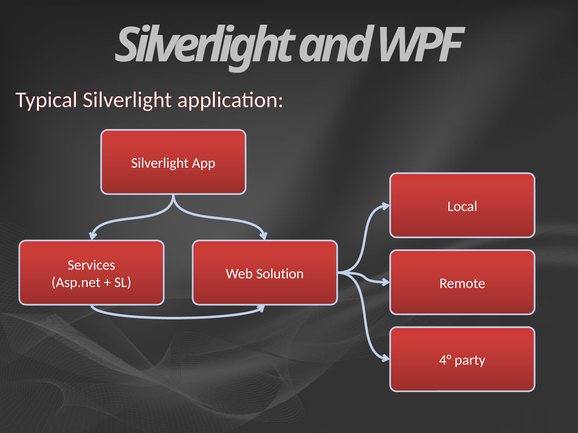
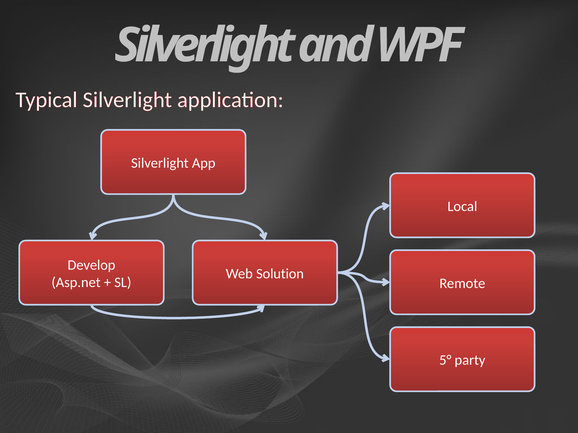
Services: Services -> Develop (91, 265)
4°: 4° -> 5° (445, 361)
